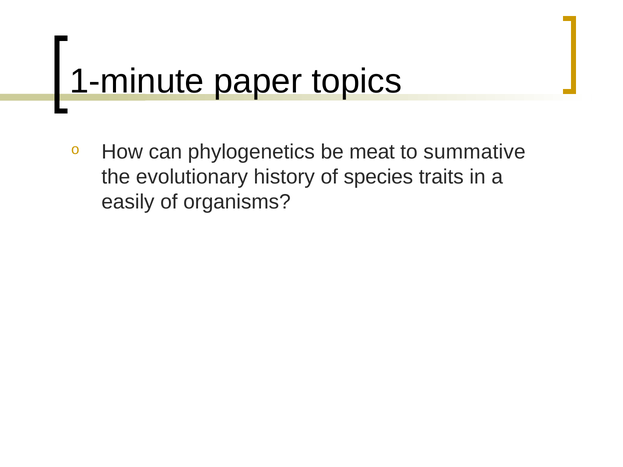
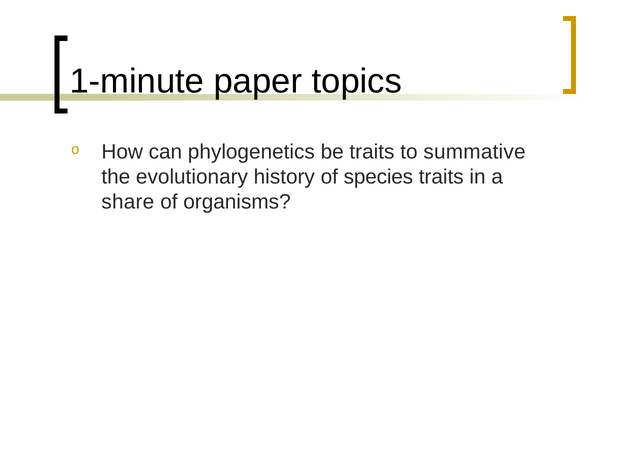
be meat: meat -> traits (372, 152)
easily: easily -> share (128, 202)
